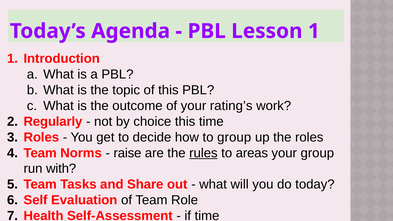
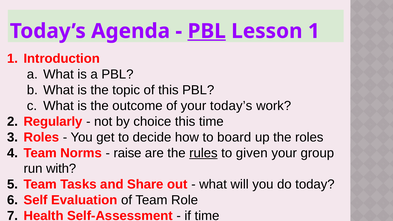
PBL underline: none -> present (207, 31)
your rating’s: rating’s -> today’s (231, 106)
to group: group -> board (234, 137)
areas: areas -> given (252, 153)
